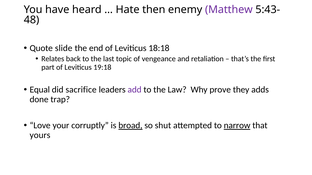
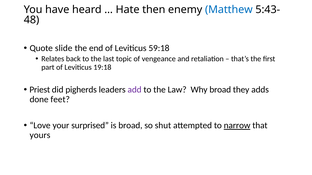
Matthew colour: purple -> blue (229, 10)
18:18: 18:18 -> 59:18 (159, 48)
Equal: Equal -> Priest (40, 90)
sacrifice: sacrifice -> pigherds (81, 90)
Why prove: prove -> broad (220, 90)
trap: trap -> feet (60, 100)
corruptly: corruptly -> surprised (90, 126)
broad underline: present -> none (130, 126)
